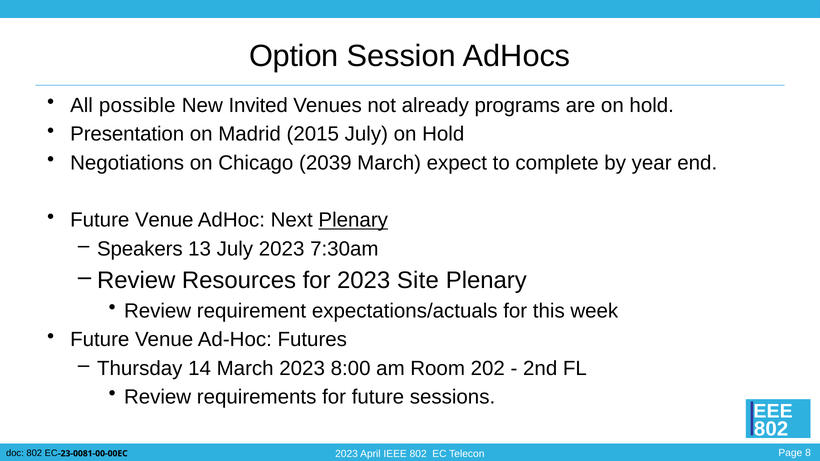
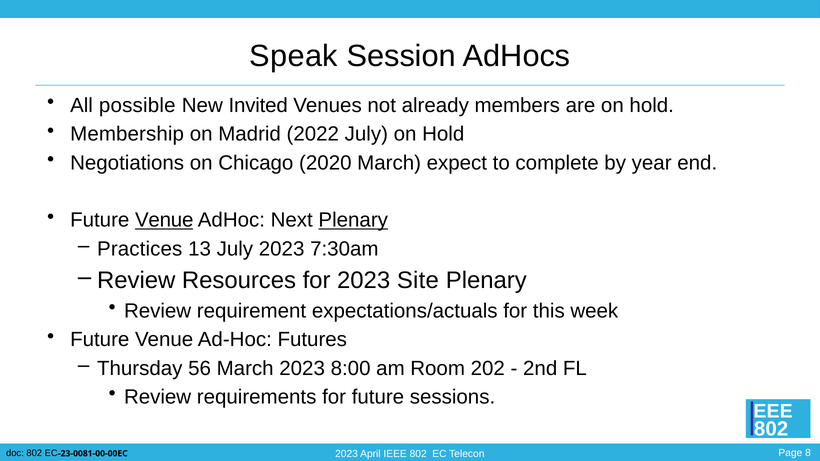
Option: Option -> Speak (294, 56)
programs: programs -> members (517, 106)
Presentation: Presentation -> Membership (127, 134)
2015: 2015 -> 2022 (313, 134)
2039: 2039 -> 2020 (325, 163)
Venue underline: none -> present (164, 220)
Speakers: Speakers -> Practices (140, 249)
14: 14 -> 56 (200, 369)
